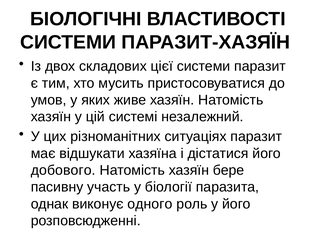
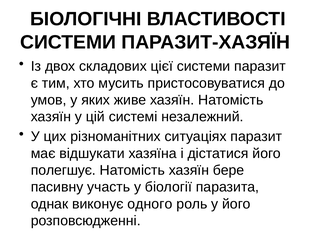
добового: добового -> полегшує (63, 170)
